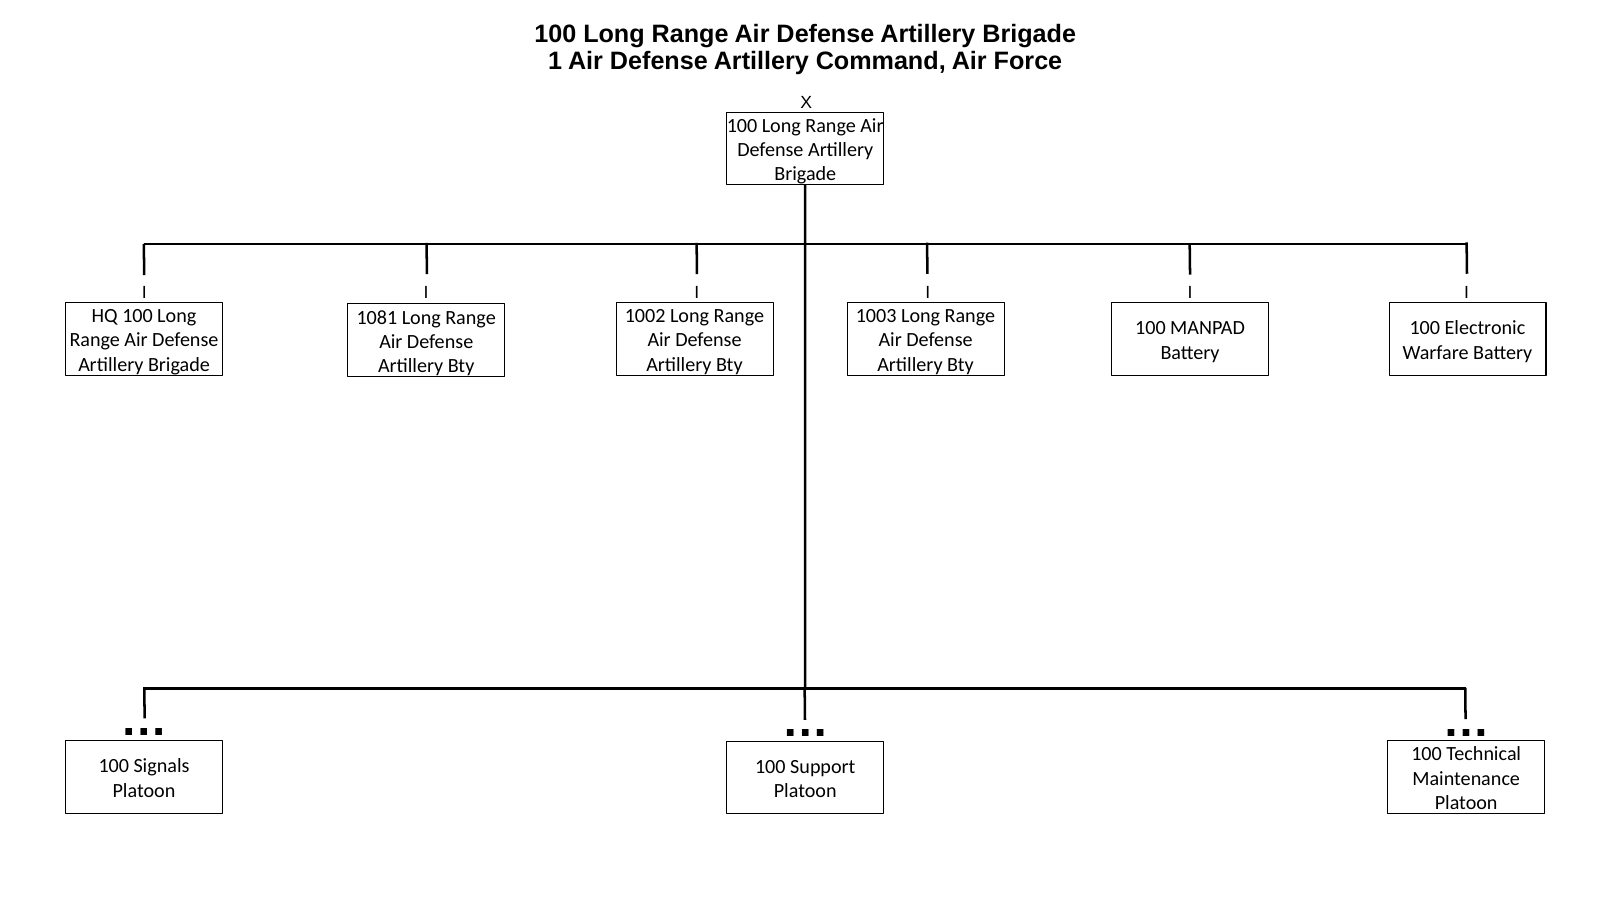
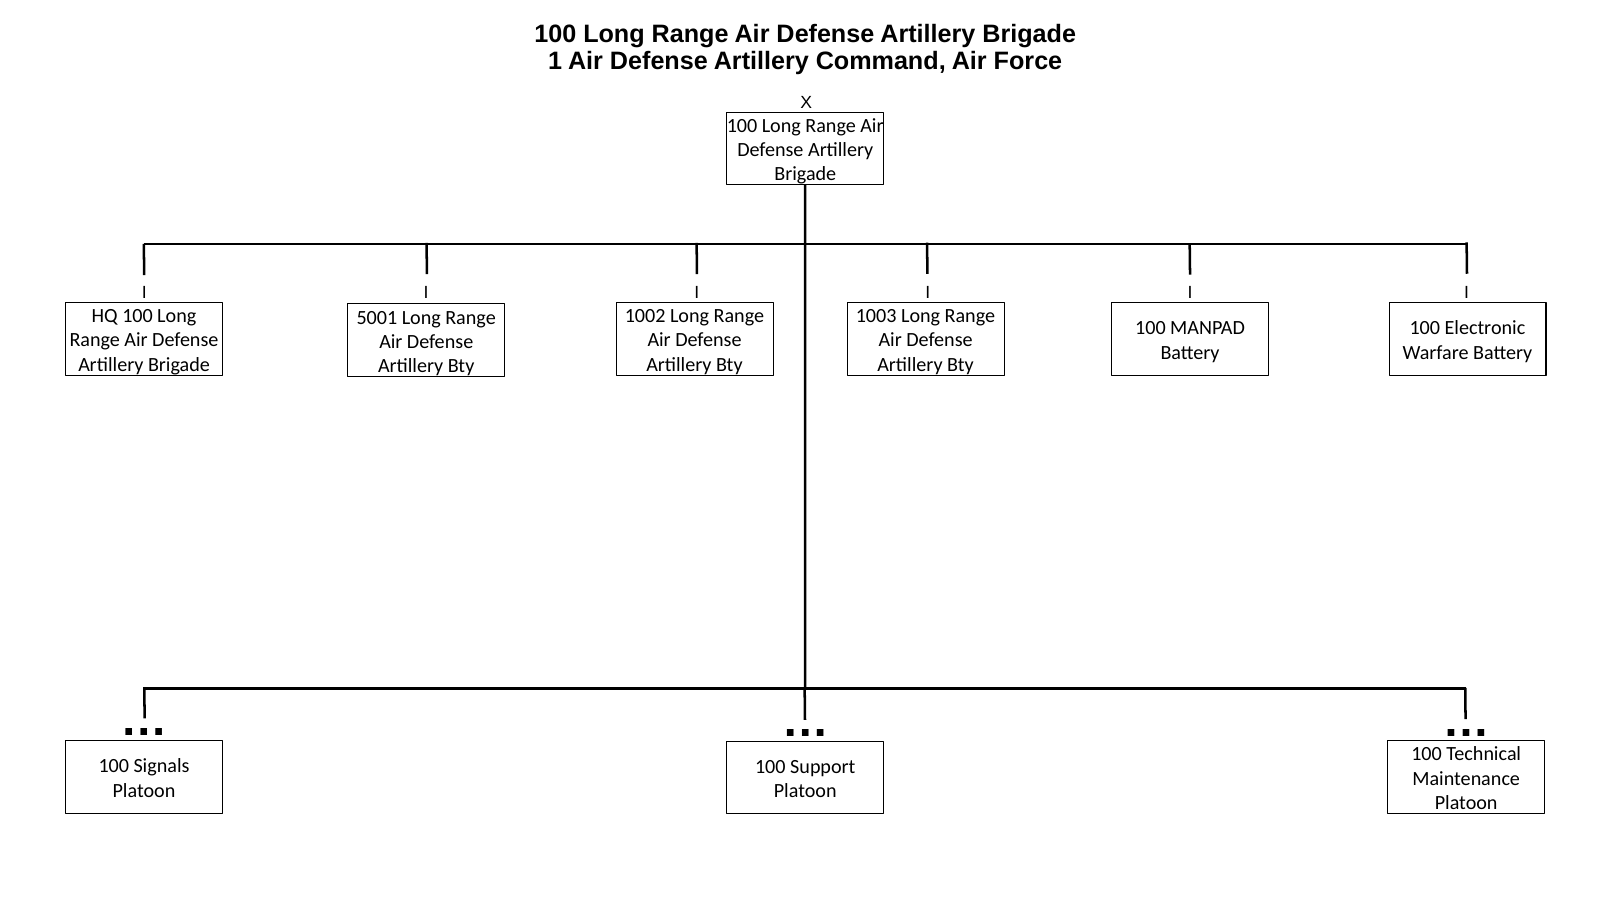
1081: 1081 -> 5001 (377, 317)
